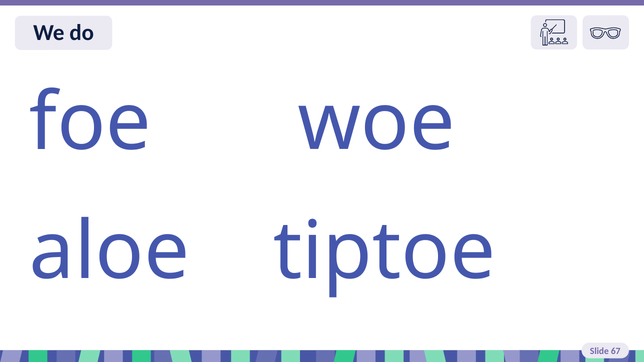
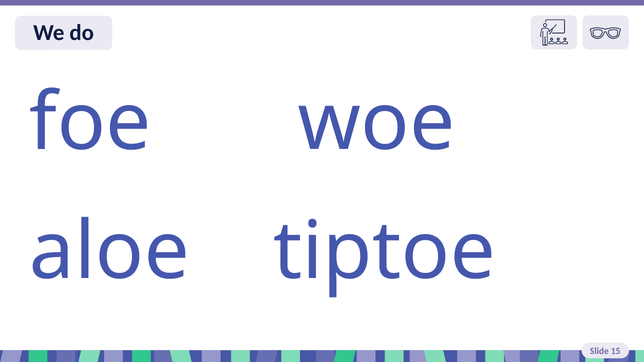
67: 67 -> 15 (616, 351)
